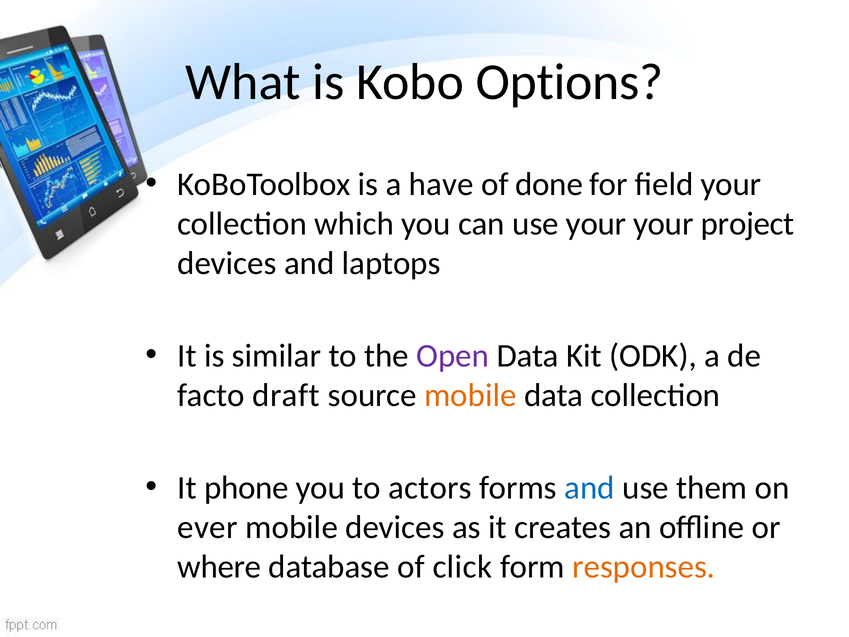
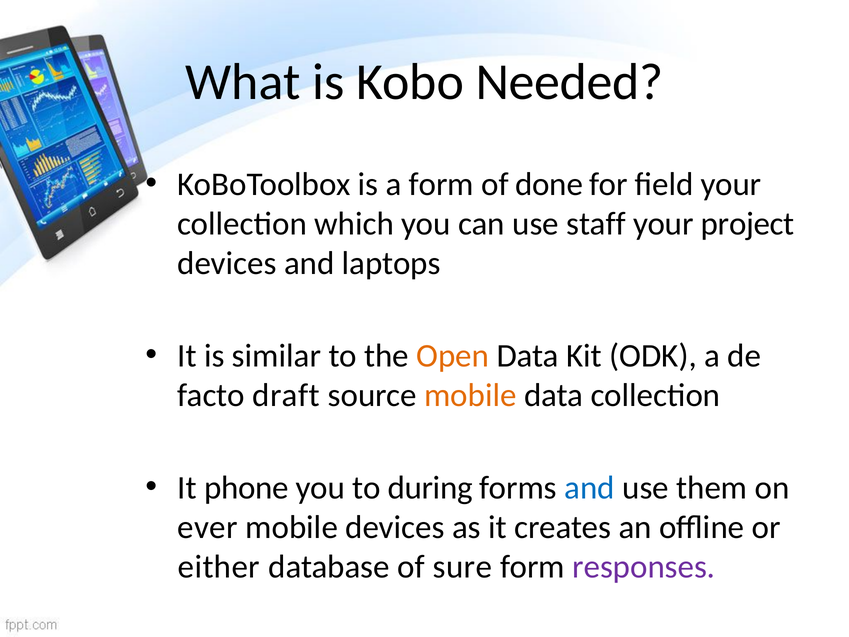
Options: Options -> Needed (570, 82)
a have: have -> form (441, 184)
use your: your -> staff (596, 224)
Open colour: purple -> orange (453, 356)
actors: actors -> during (430, 487)
where: where -> either (219, 567)
click: click -> sure (462, 567)
responses colour: orange -> purple (644, 567)
